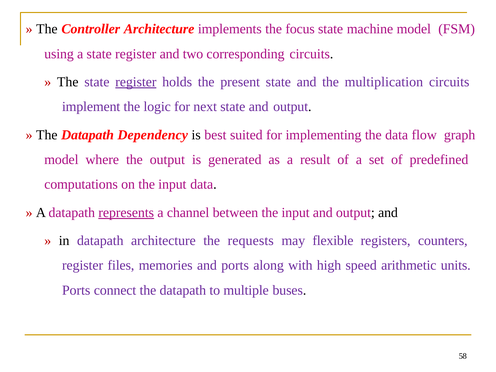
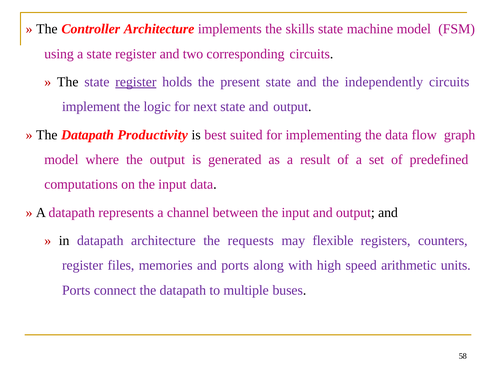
focus: focus -> skills (300, 29)
multiplication: multiplication -> independently (384, 82)
Dependency: Dependency -> Productivity (153, 135)
represents underline: present -> none (126, 213)
